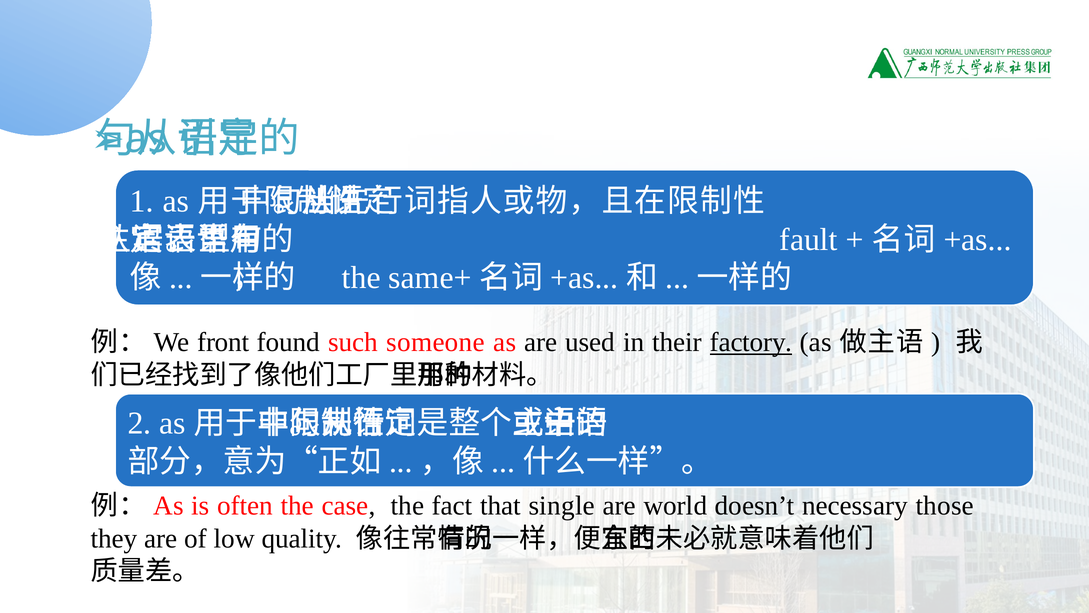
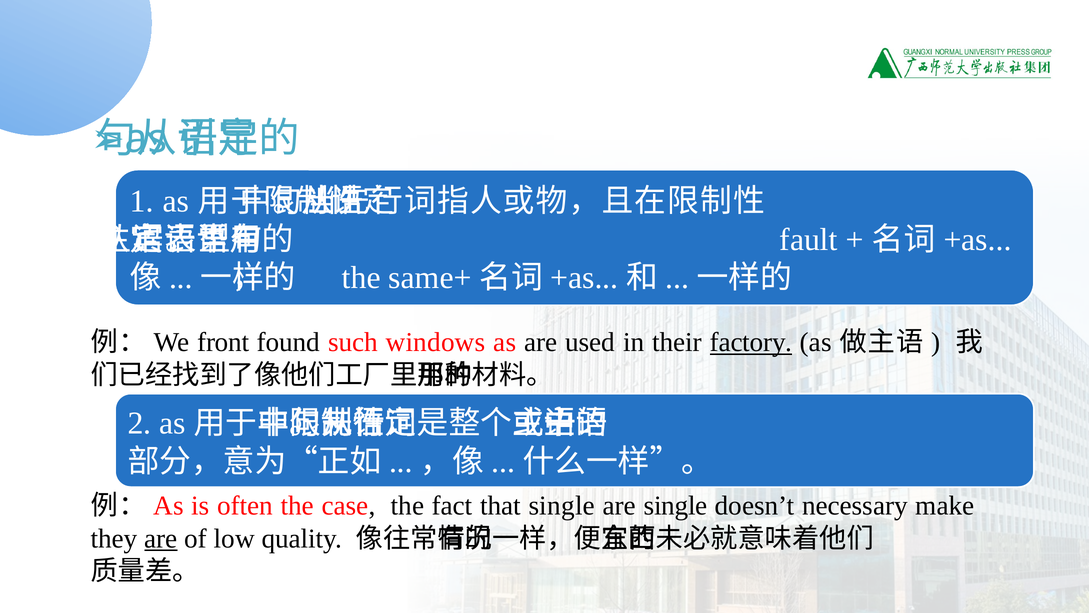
someone: someone -> windows (436, 342)
are world: world -> single (676, 505)
those: those -> make (945, 505)
are underline: none -> present (161, 538)
